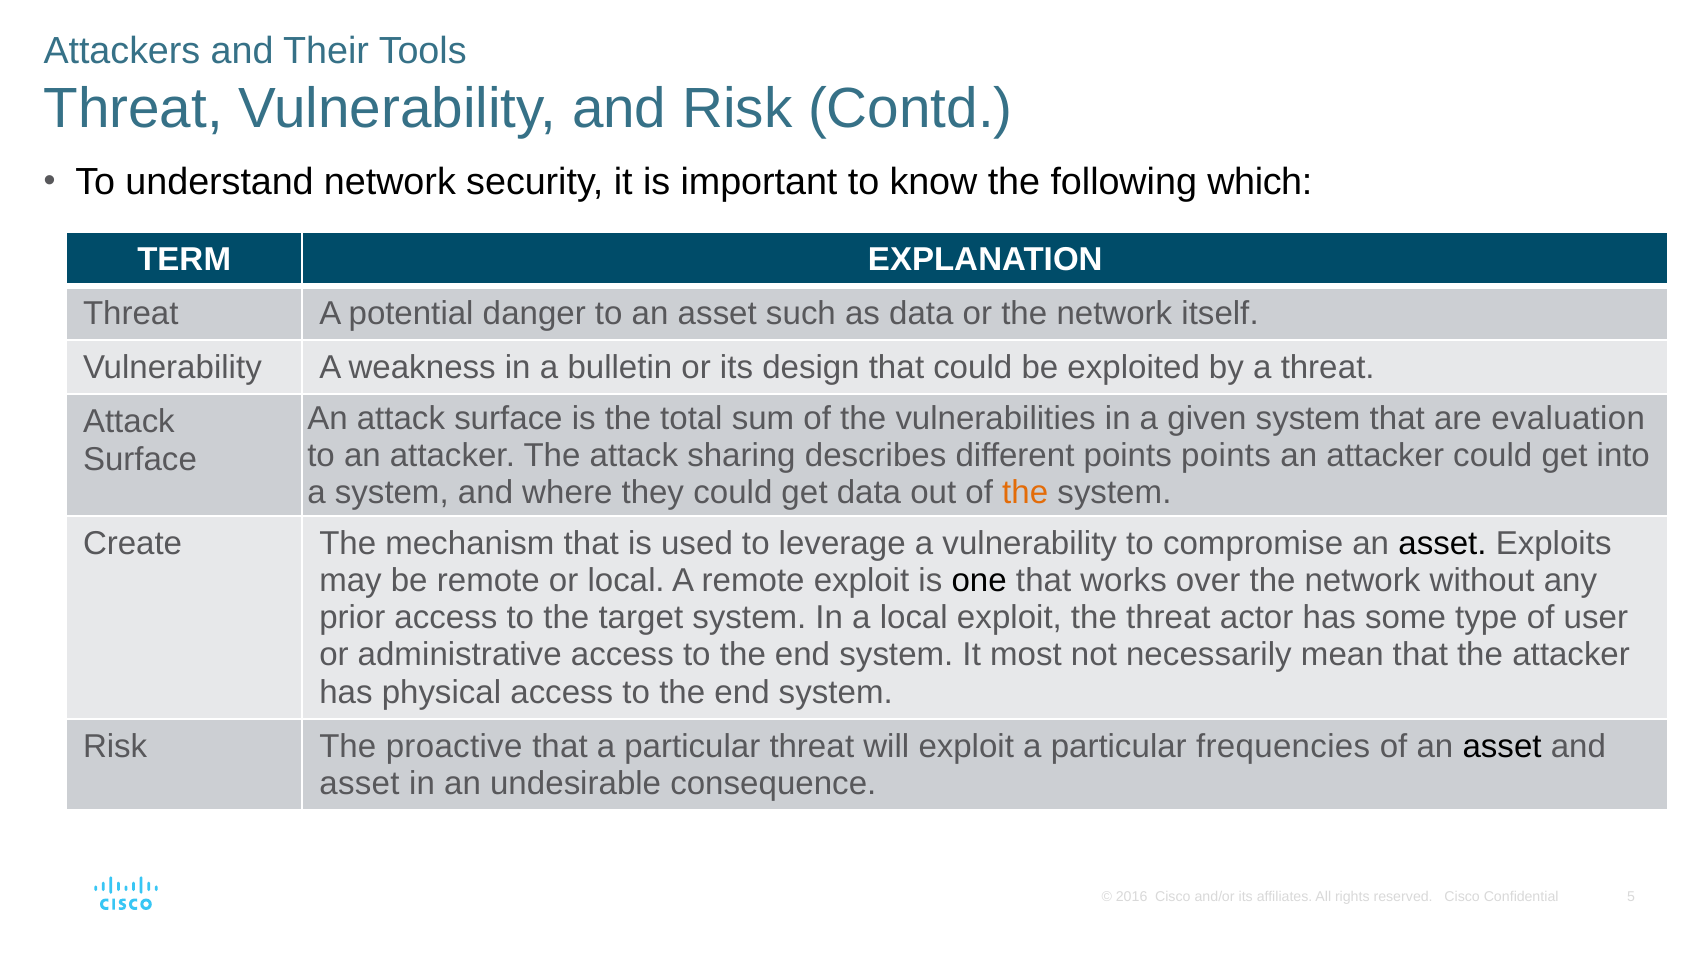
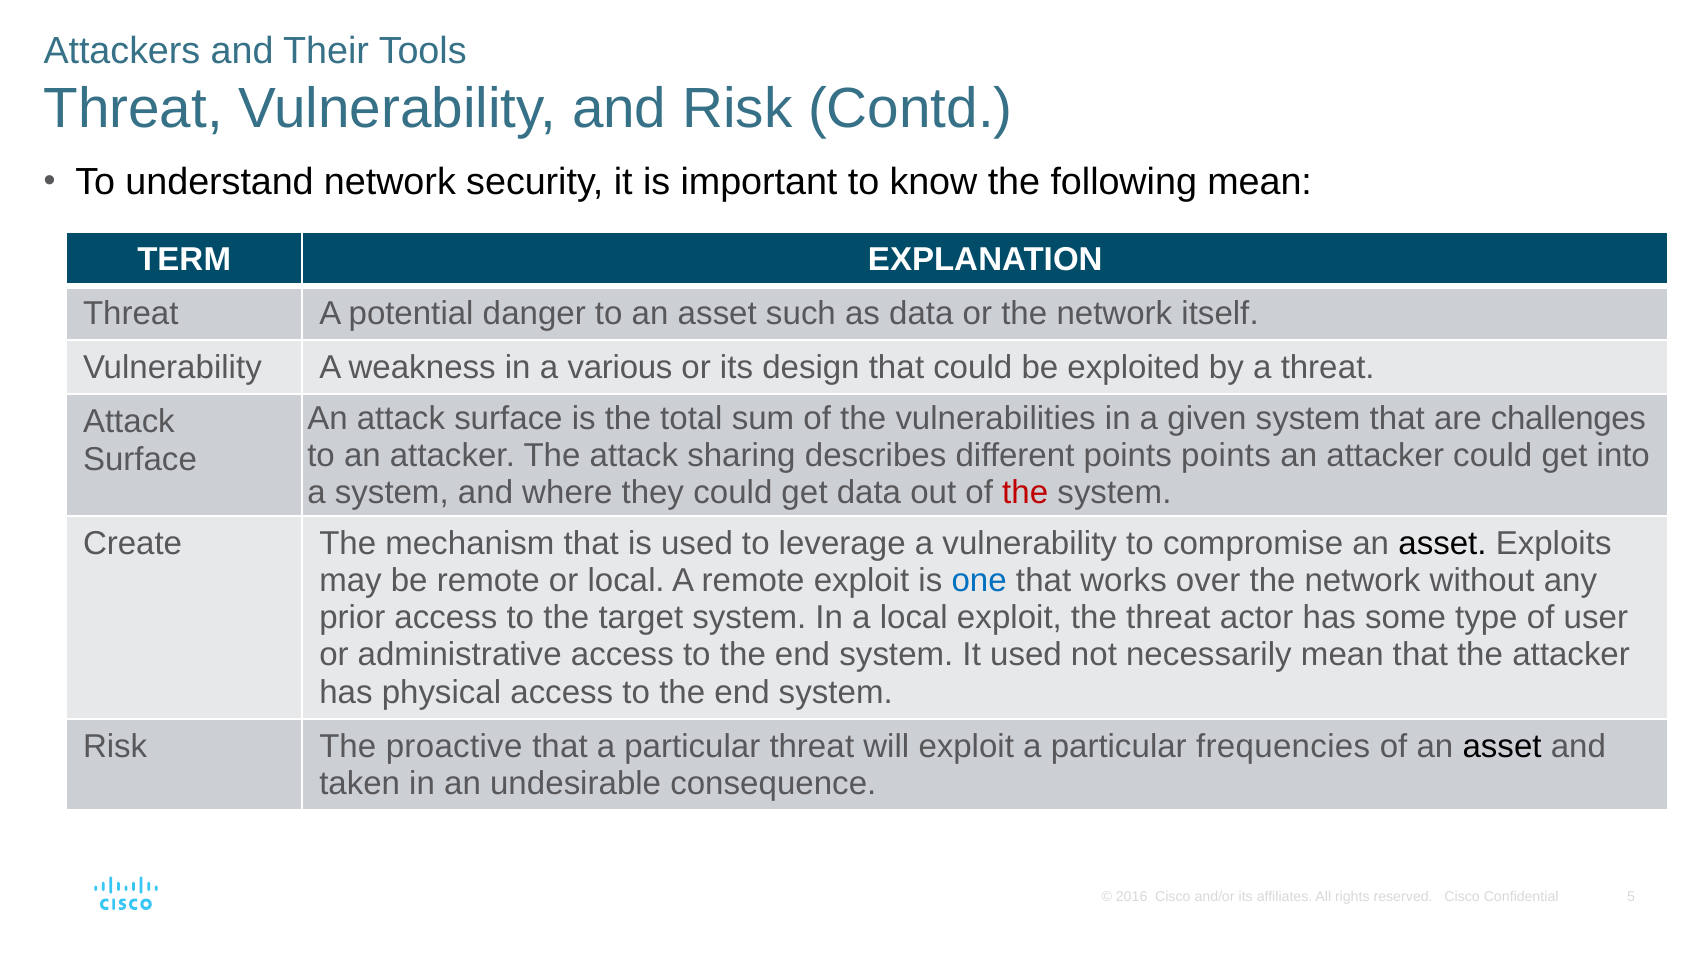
following which: which -> mean (1260, 182)
bulletin: bulletin -> various (620, 368)
evaluation: evaluation -> challenges (1568, 418)
the colour: orange -> red (1025, 493)
one colour: black -> blue (979, 581)
It most: most -> used (1026, 655)
asset: asset -> taken (360, 783)
